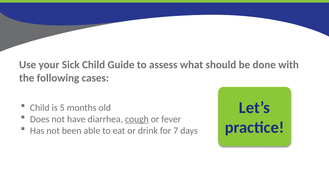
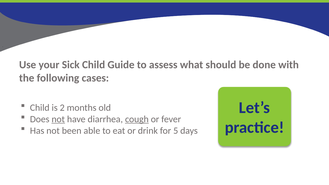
5: 5 -> 2 (62, 108)
not underline: none -> present (58, 119)
7: 7 -> 5 (176, 131)
